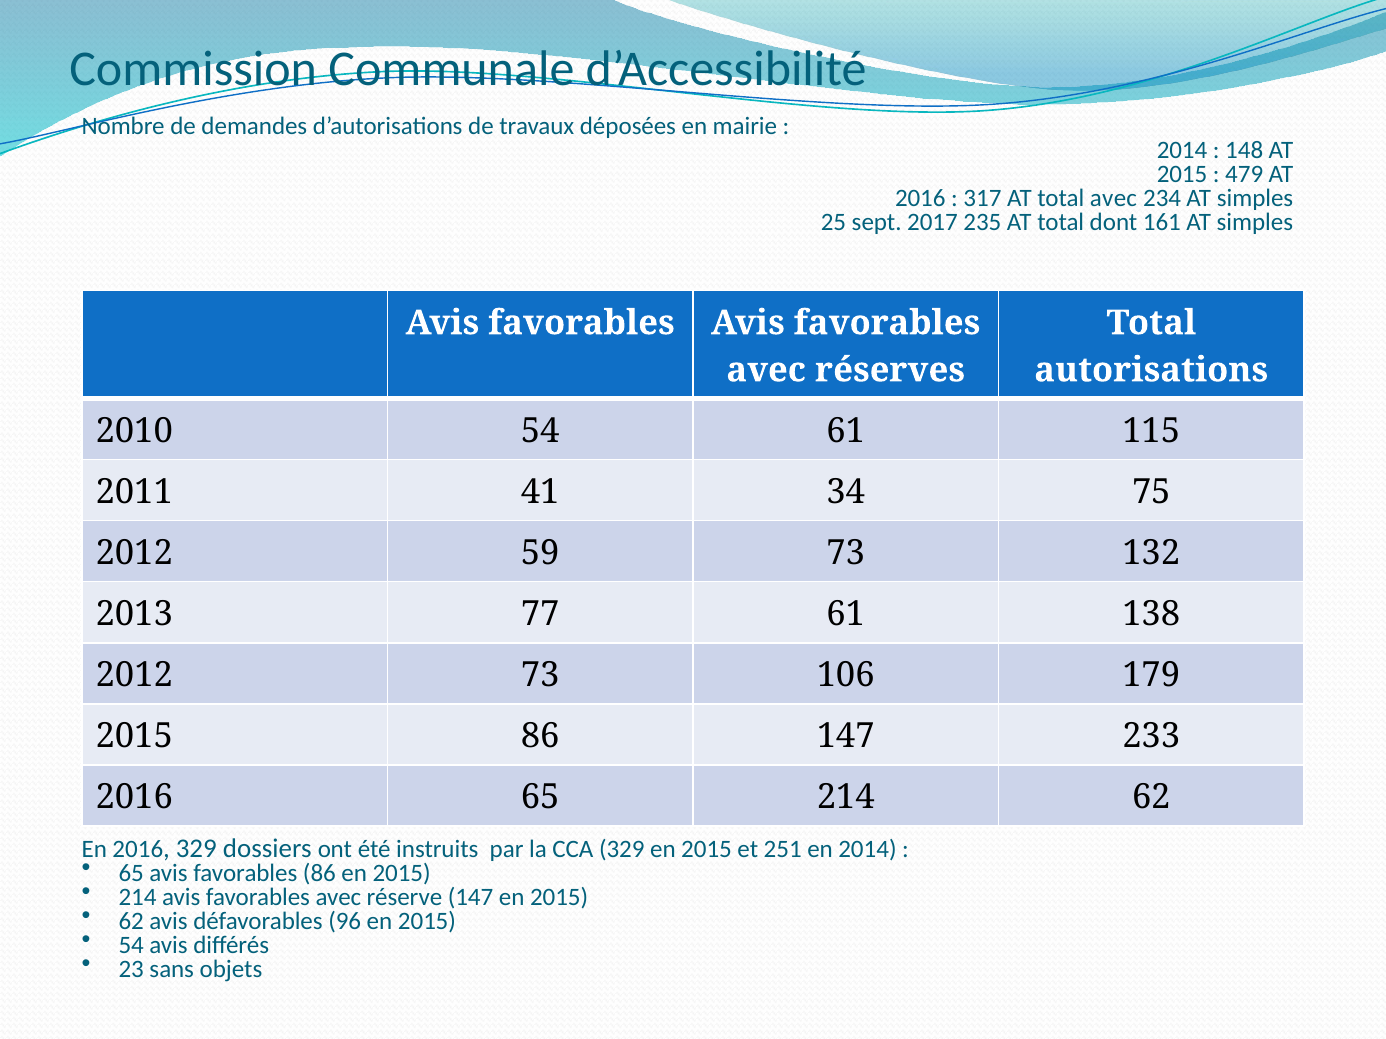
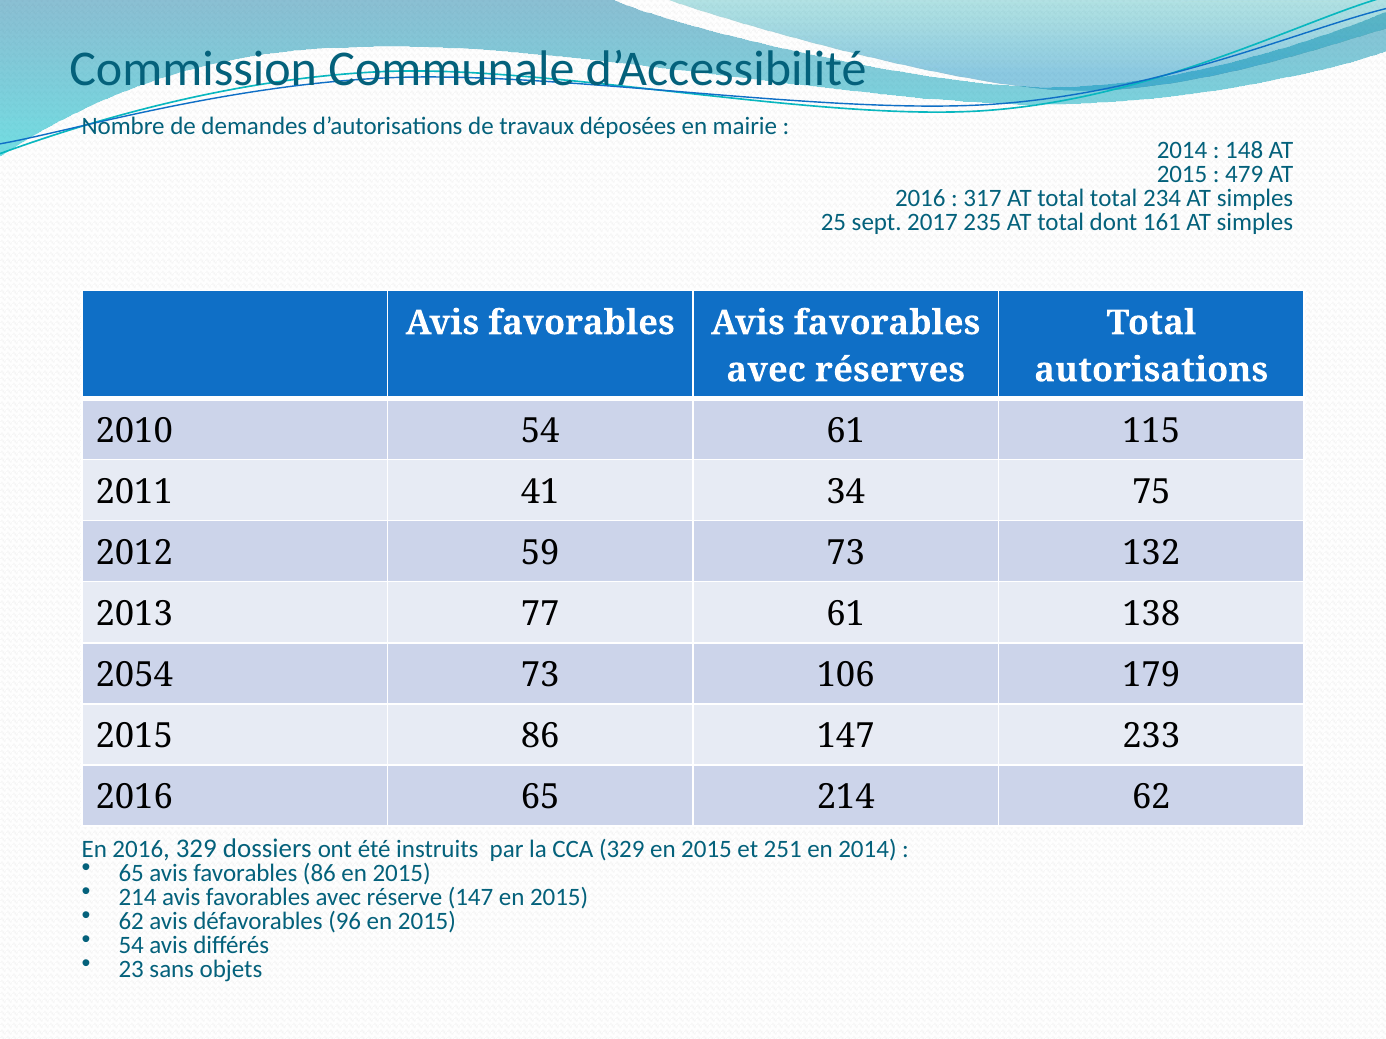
total avec: avec -> total (1114, 198)
2012: 2012 -> 2054 (134, 675)
